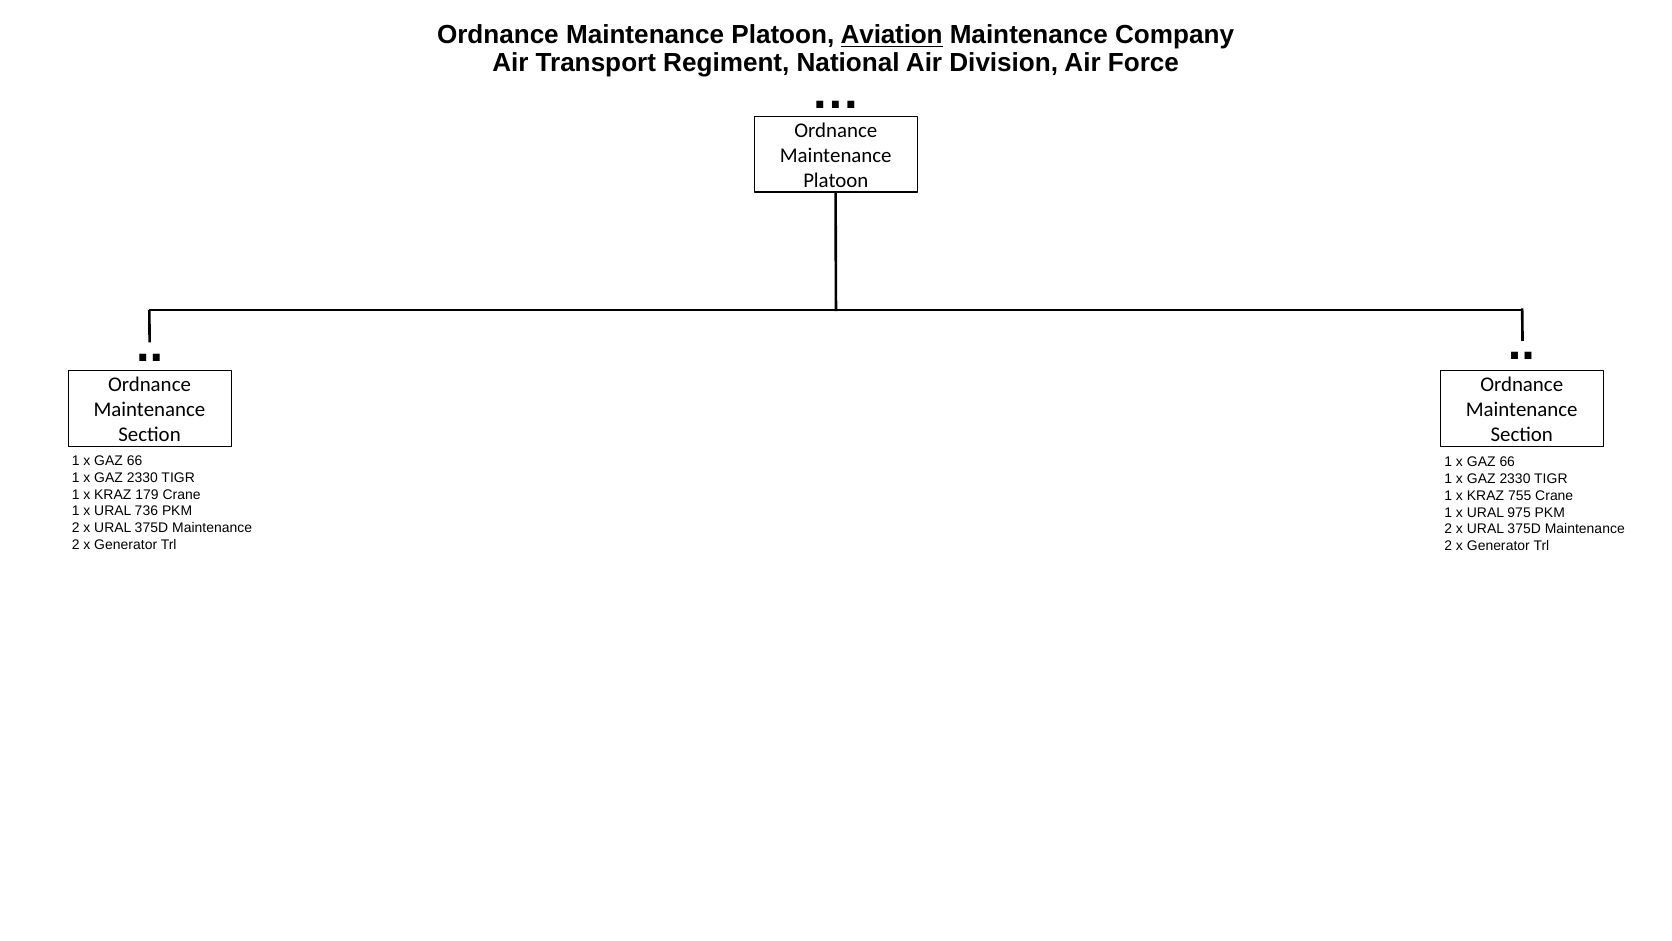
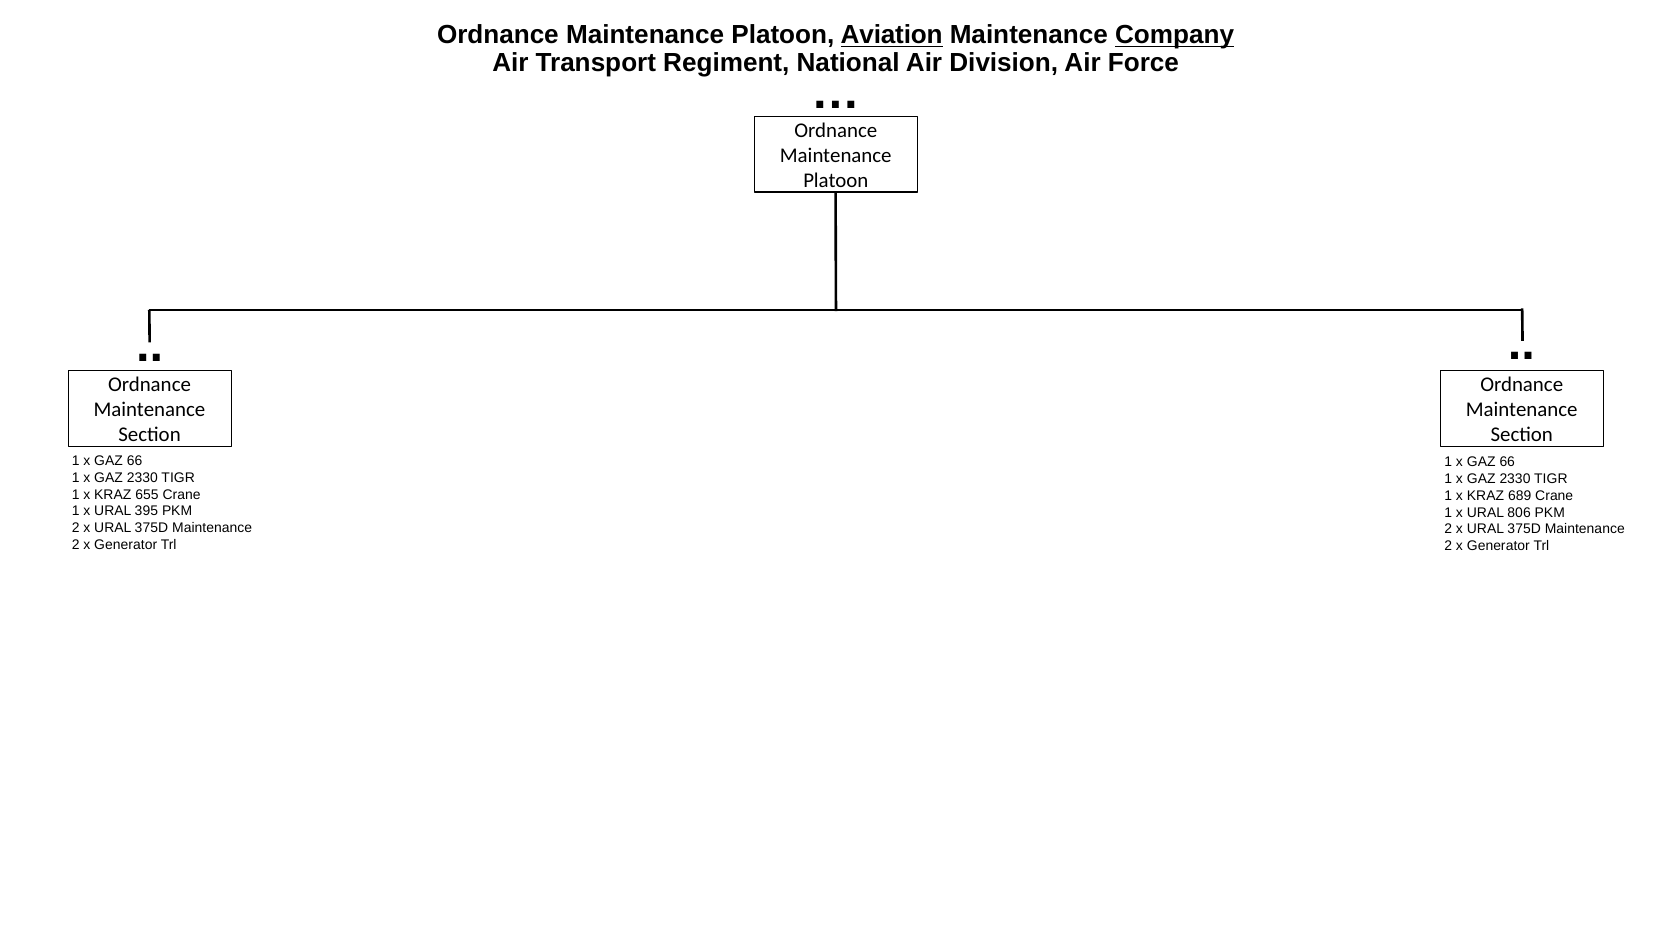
Company underline: none -> present (1175, 35)
179: 179 -> 655 (147, 494)
755: 755 -> 689 (1520, 496)
736: 736 -> 395 (146, 511)
975: 975 -> 806 (1519, 512)
